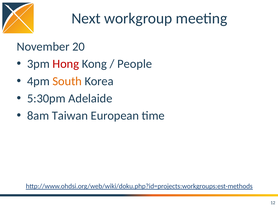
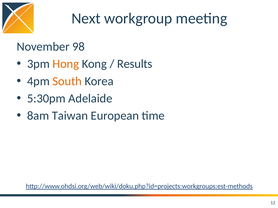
20: 20 -> 98 (79, 47)
Hong colour: red -> orange (66, 64)
People: People -> Results (135, 64)
